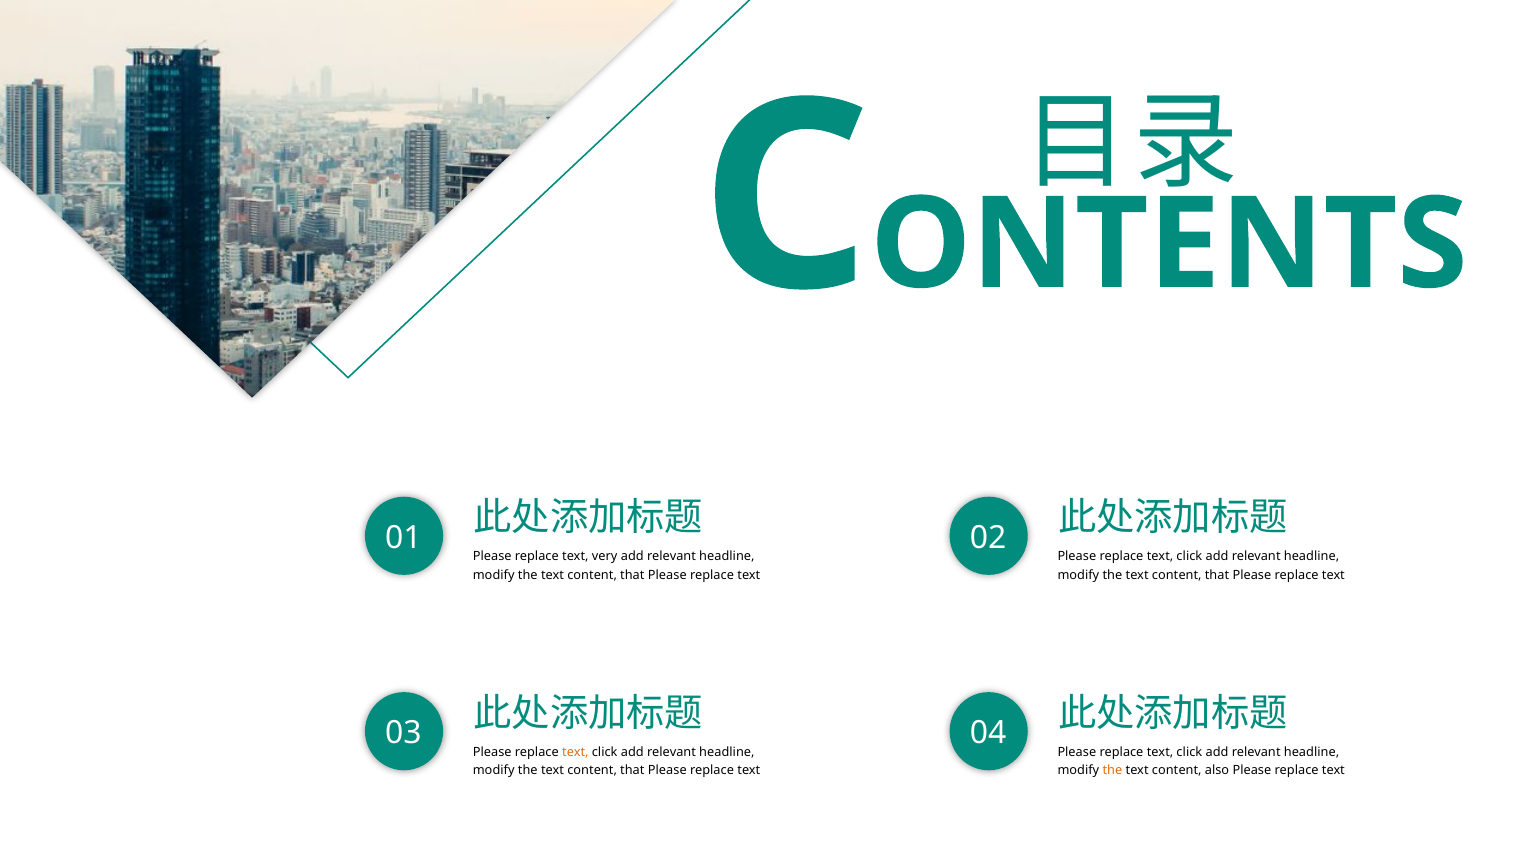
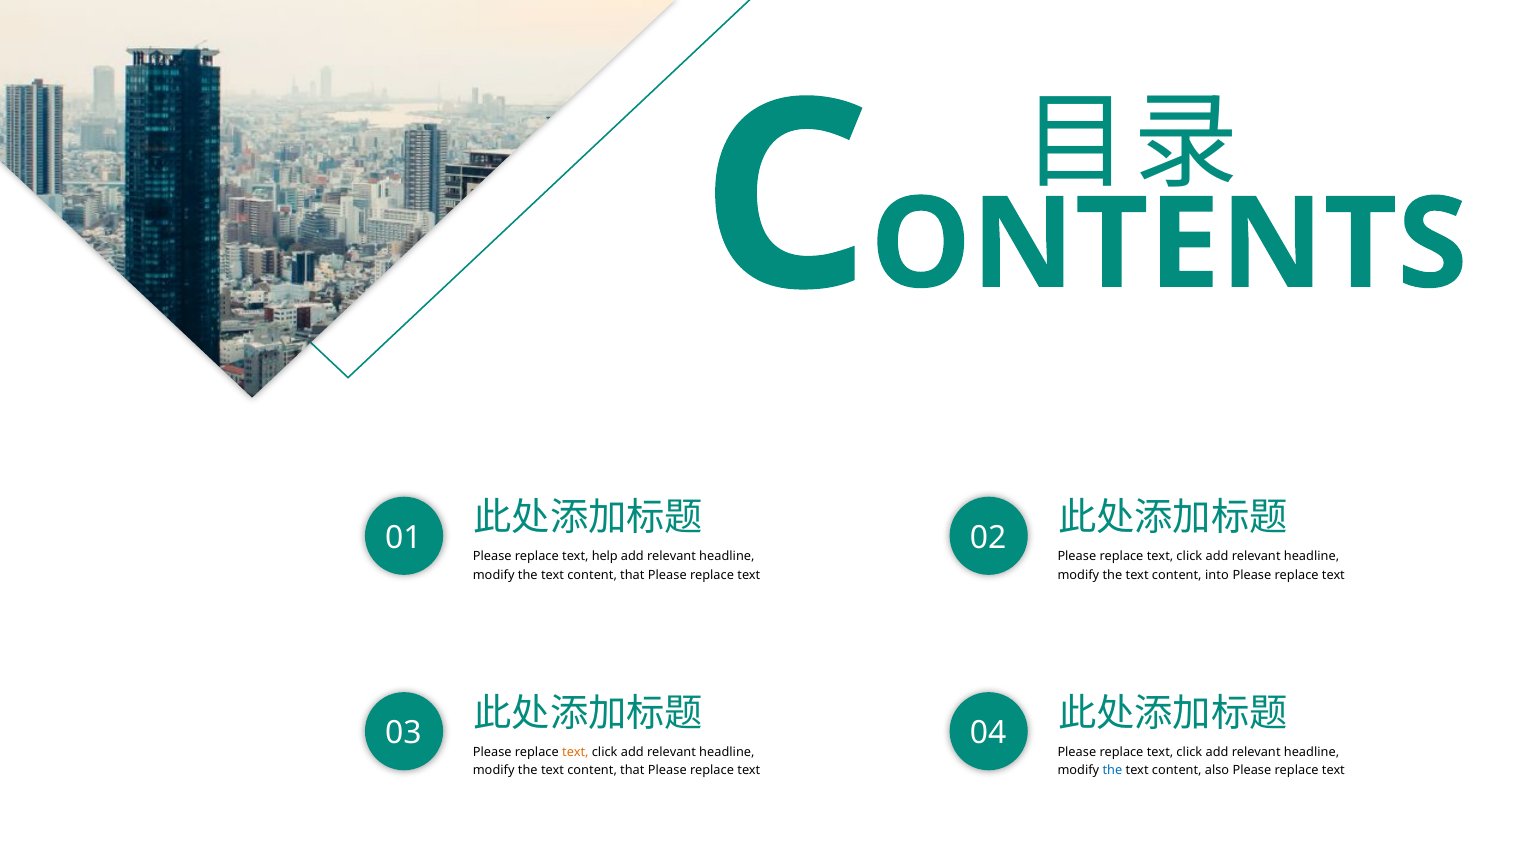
very: very -> help (605, 557)
that: that -> into (1217, 575)
the colour: orange -> blue (1112, 771)
